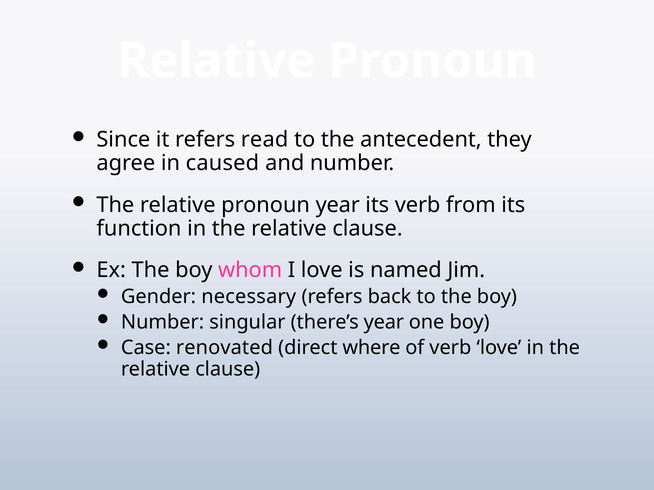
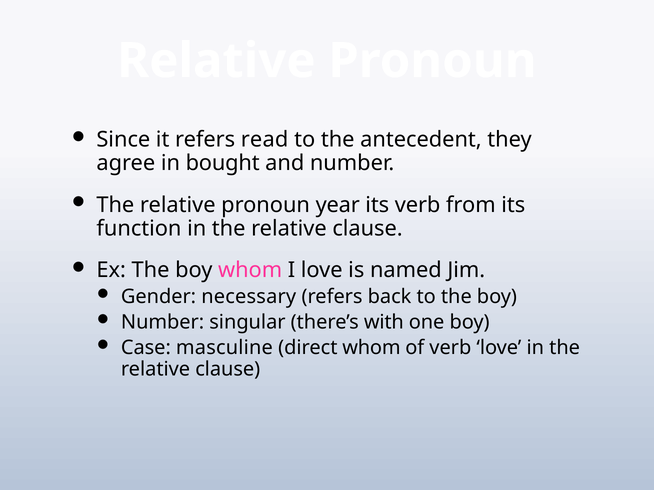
caused: caused -> bought (223, 163)
there’s year: year -> with (384, 323)
renovated: renovated -> masculine (224, 348)
direct where: where -> whom (371, 348)
